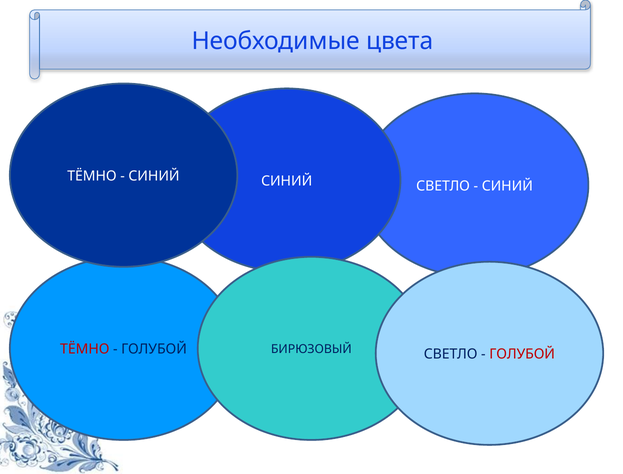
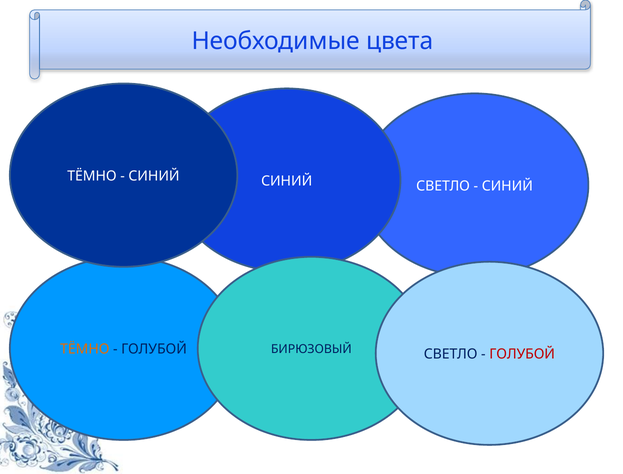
ТЁМНО colour: red -> orange (85, 349)
